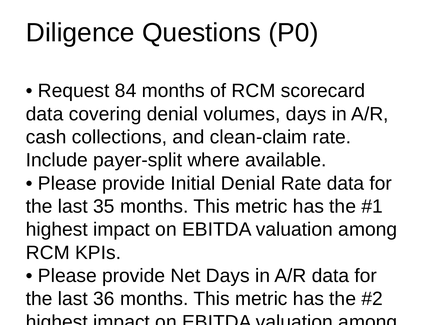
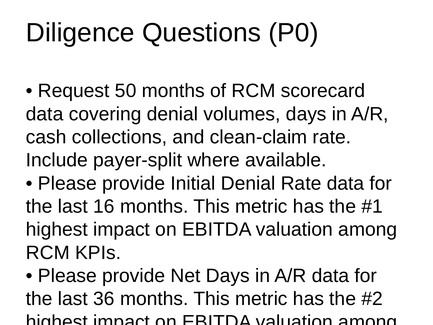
84: 84 -> 50 (126, 91)
35: 35 -> 16 (104, 206)
